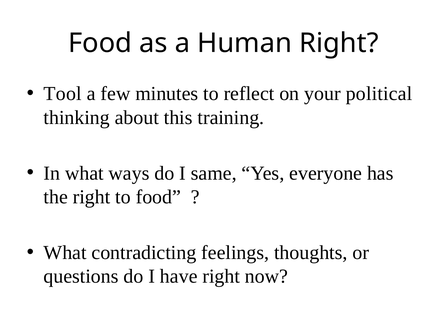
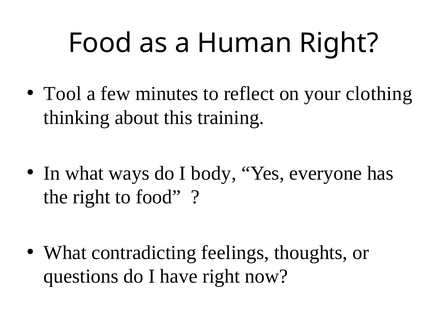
political: political -> clothing (379, 94)
same: same -> body (214, 173)
